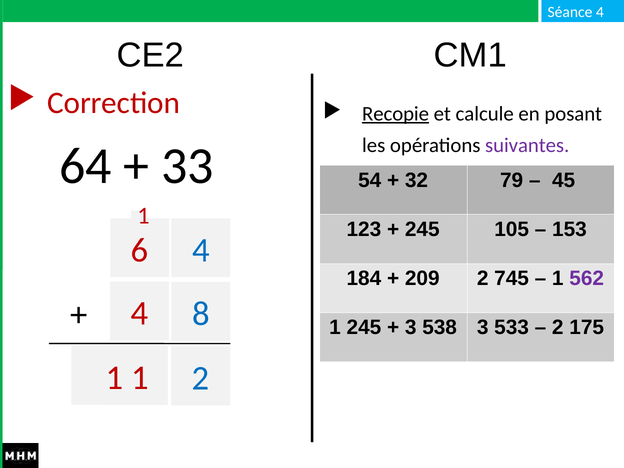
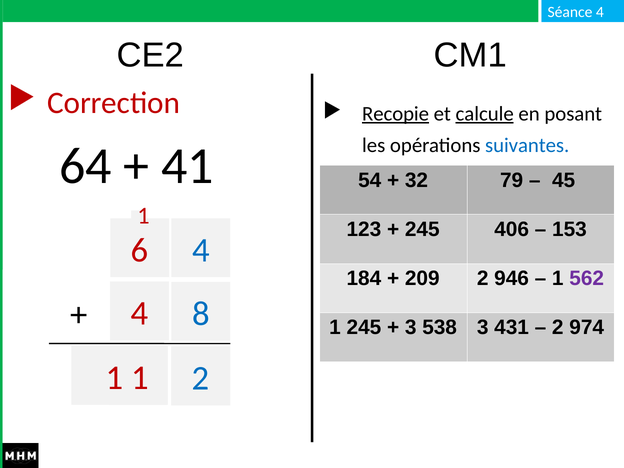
calcule underline: none -> present (485, 114)
suivantes colour: purple -> blue (527, 145)
33: 33 -> 41 (187, 166)
105: 105 -> 406 (512, 229)
745: 745 -> 946 (512, 278)
533: 533 -> 431 (512, 328)
175: 175 -> 974 (587, 328)
